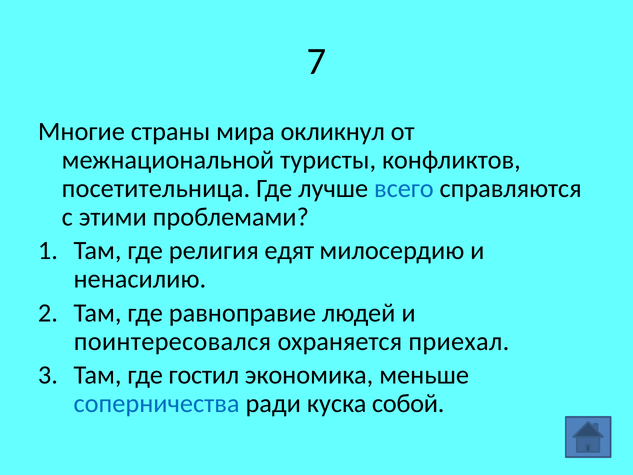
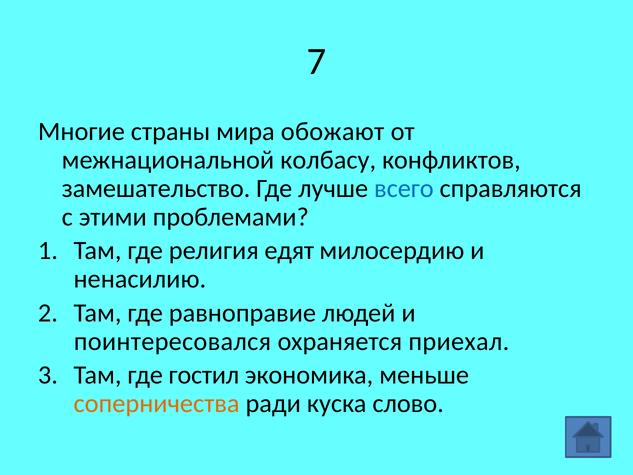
окликнул: окликнул -> обожают (333, 132)
туристы: туристы -> колбасу (328, 160)
посетительница: посетительница -> замешательство (156, 189)
соперничества colour: blue -> orange (157, 403)
собой: собой -> слово (408, 403)
